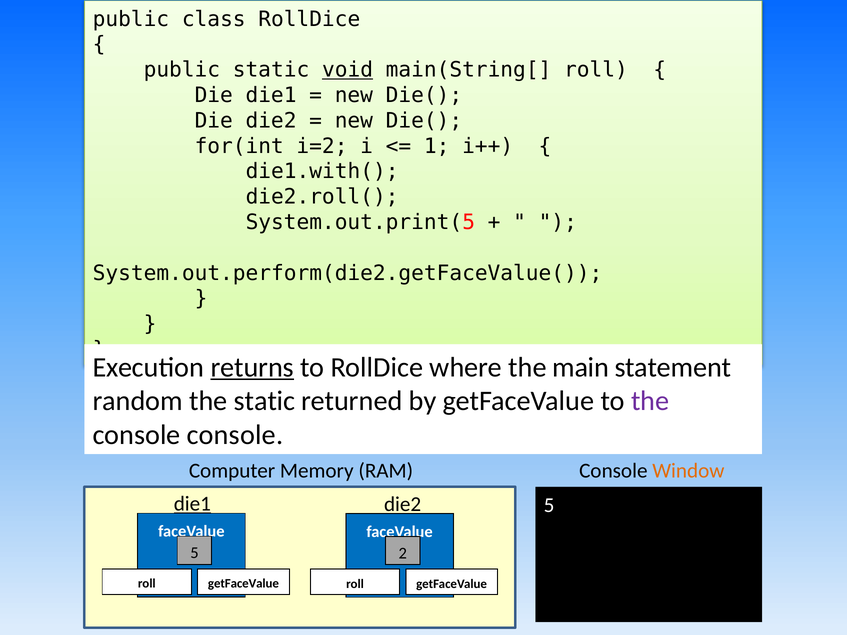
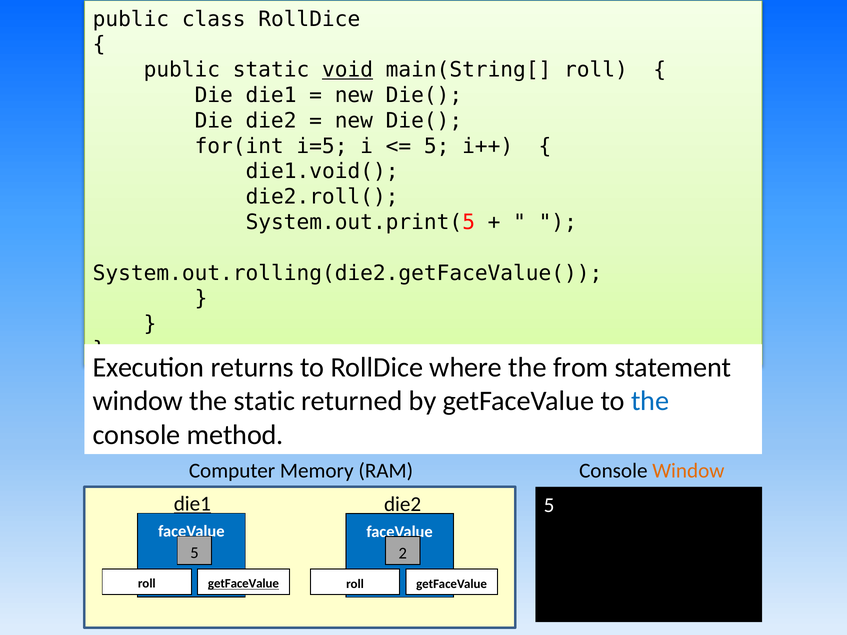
i=2: i=2 -> i=5 (322, 146)
1: 1 -> 5 (437, 146)
die1.with(: die1.with( -> die1.void( (322, 172)
System.out.perform(die2.getFaceValue(: System.out.perform(die2.getFaceValue( -> System.out.rolling(die2.getFaceValue( (348, 273)
returns underline: present -> none (252, 367)
main: main -> from (581, 367)
random: random -> window (138, 401)
the colour: purple -> blue (650, 401)
console console: console -> method (235, 435)
getFaceValue underline: none -> present (243, 584)
